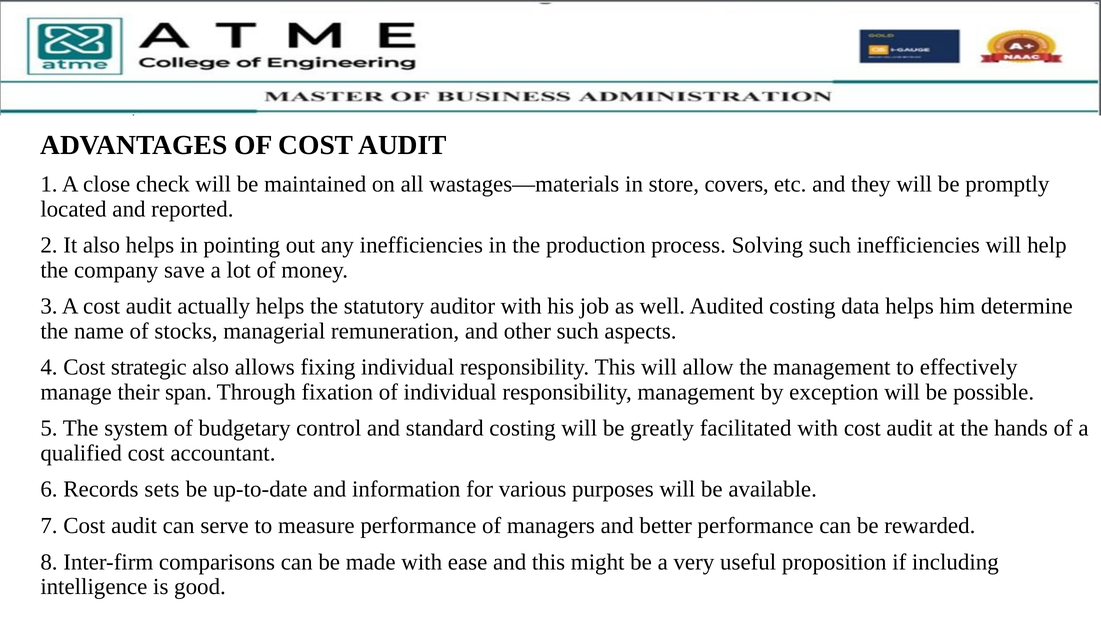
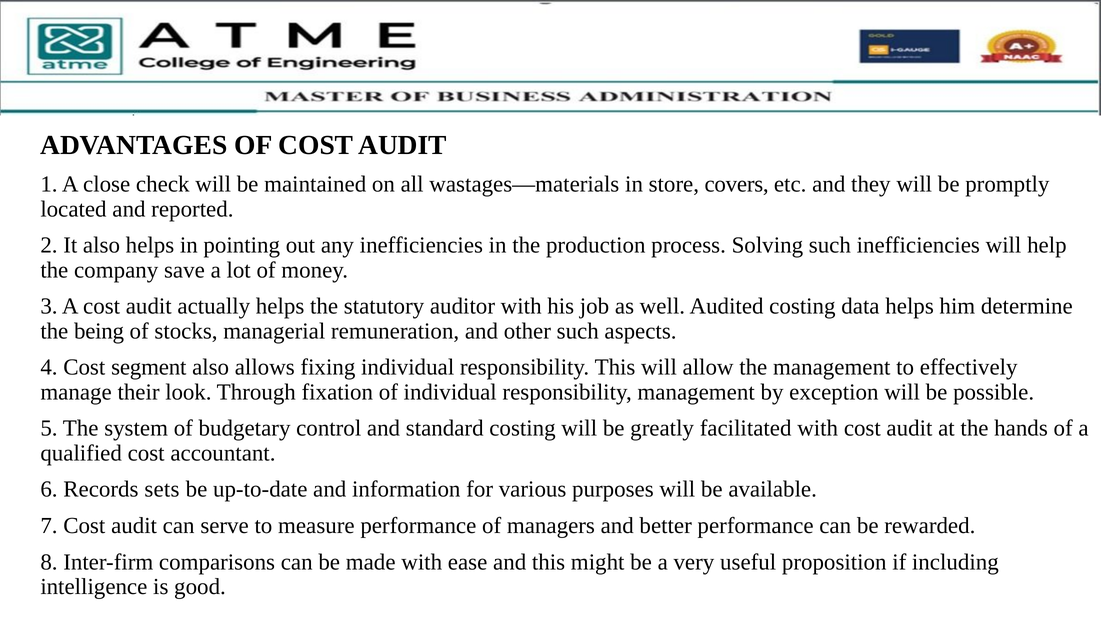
name: name -> being (99, 331)
strategic: strategic -> segment (149, 367)
span: span -> look (188, 392)
